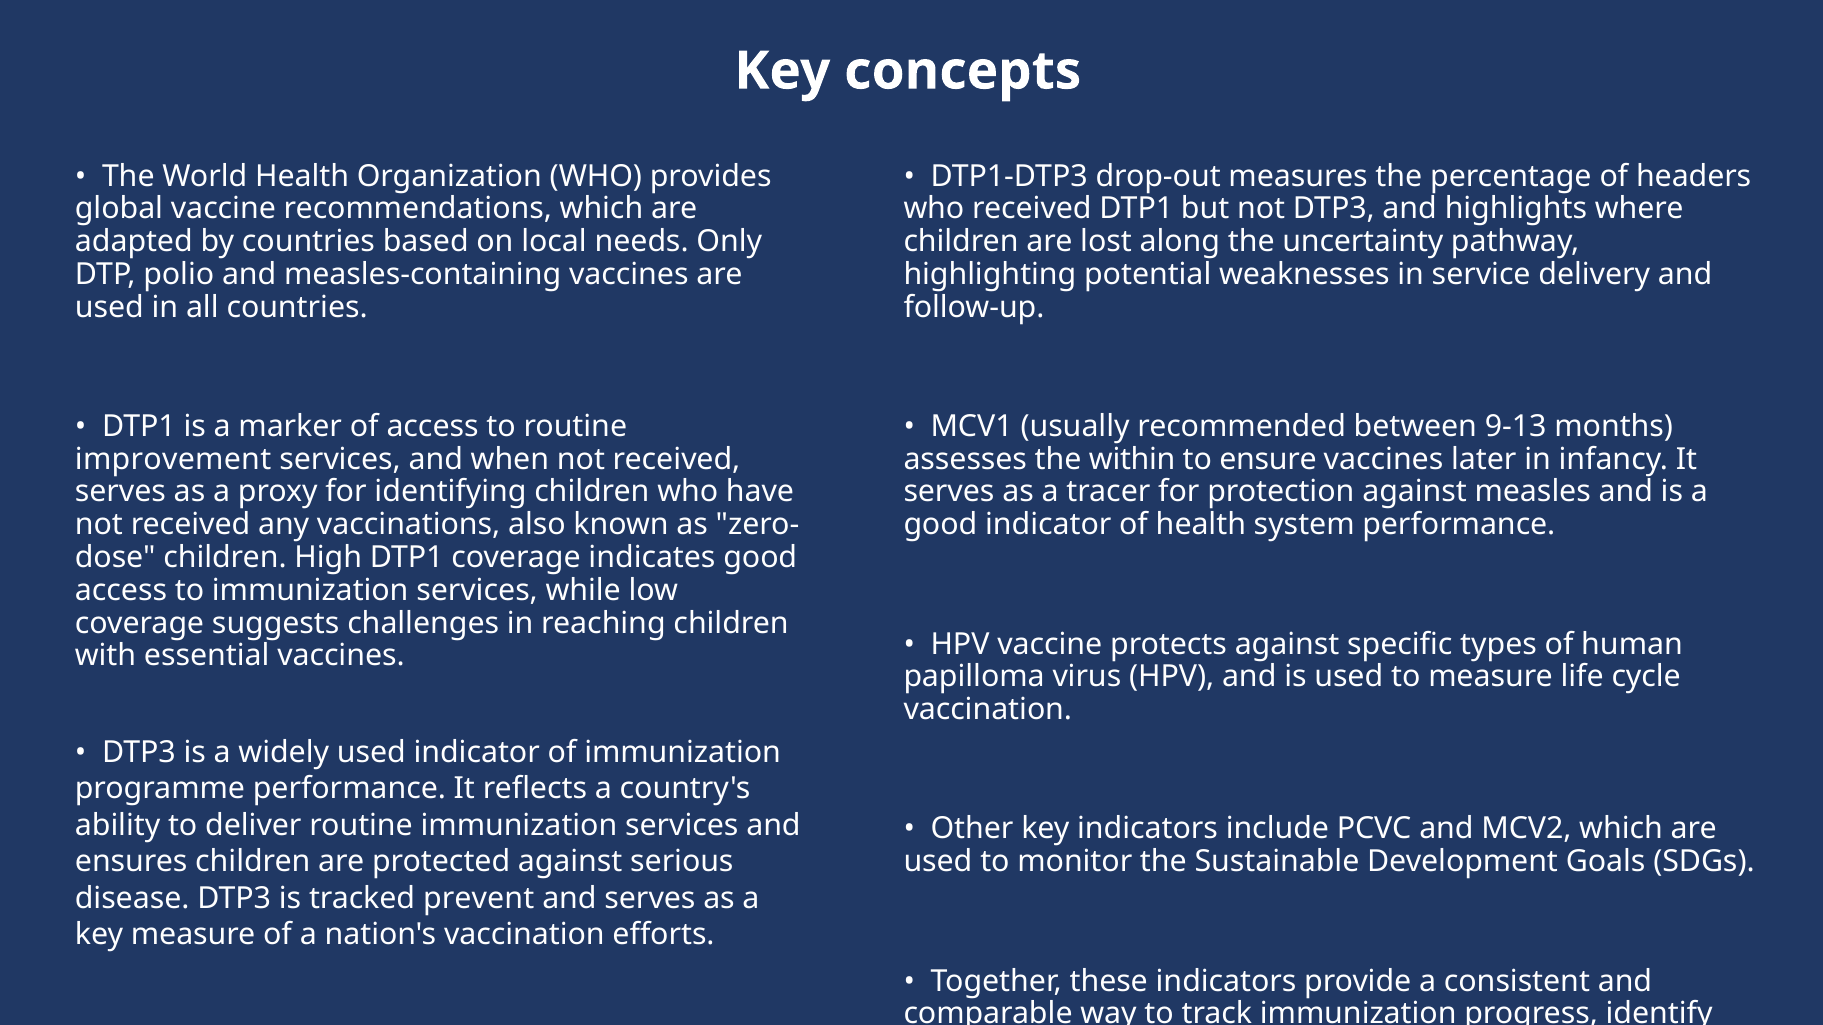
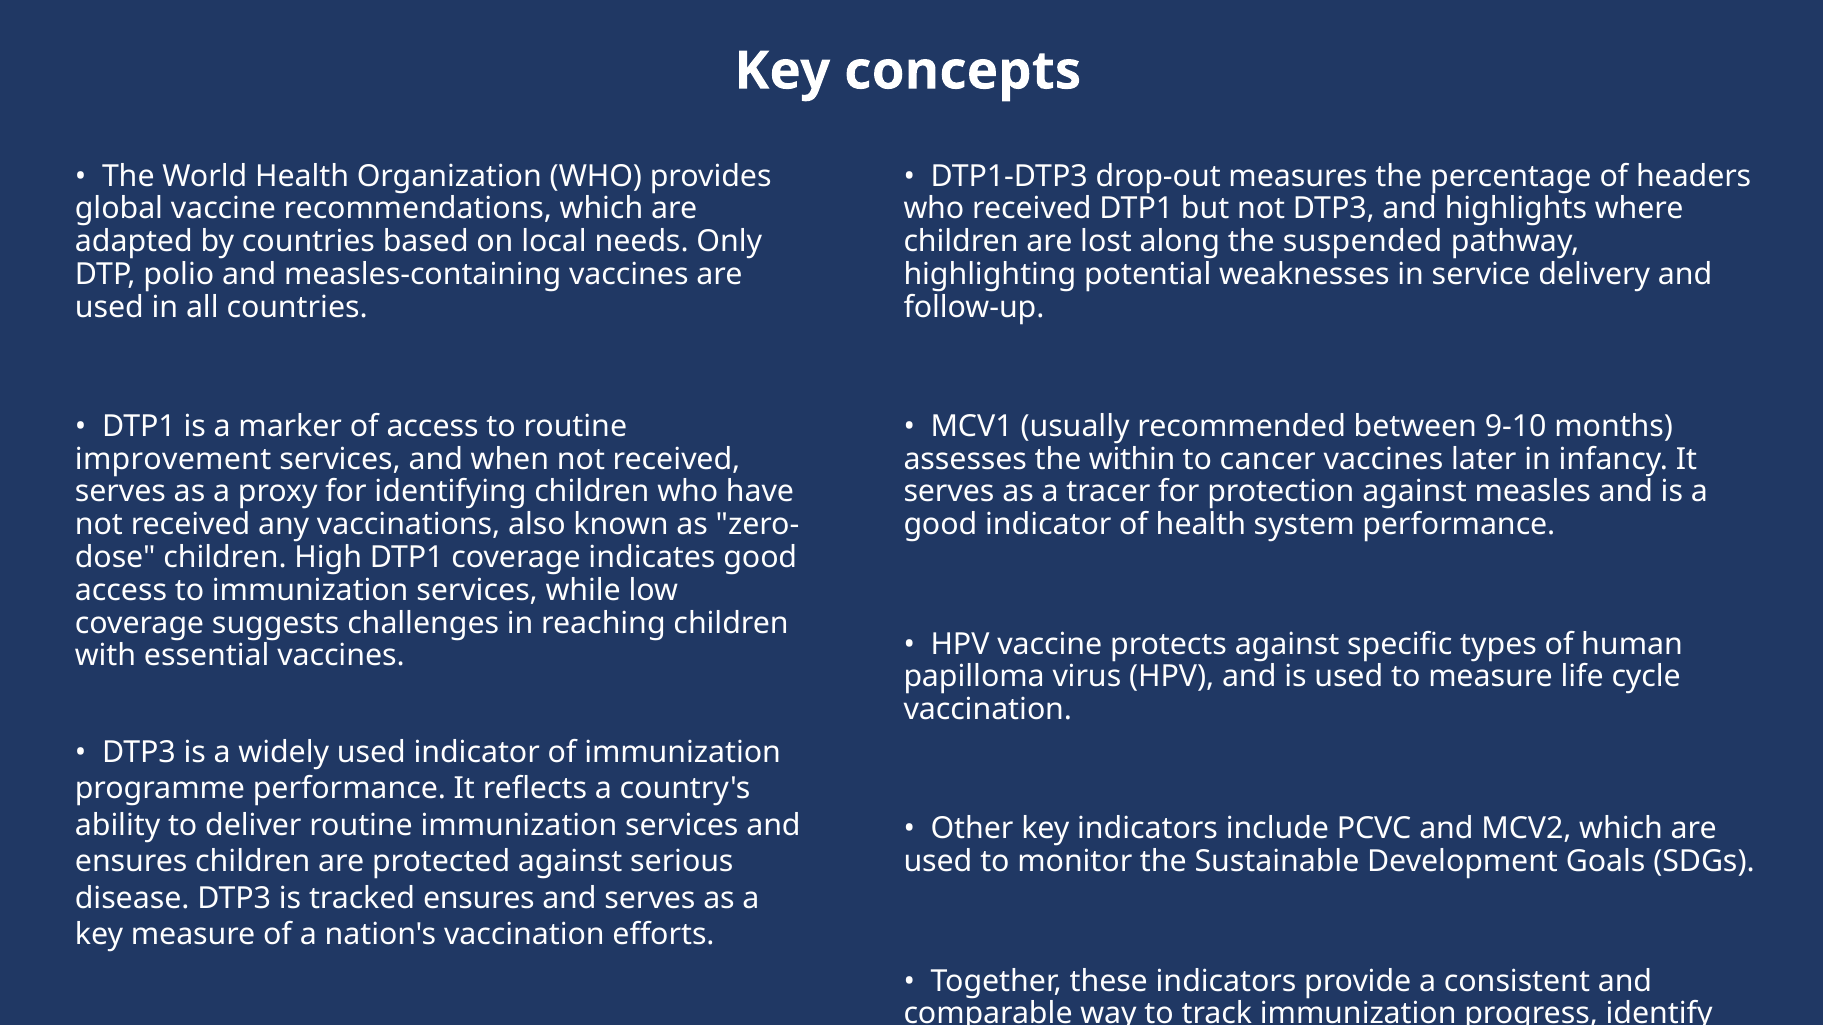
uncertainty: uncertainty -> suspended (1363, 242)
9-13: 9-13 -> 9-10 (1516, 427)
ensure: ensure -> cancer (1268, 459)
tracked prevent: prevent -> ensures (479, 898)
